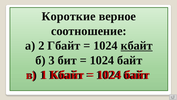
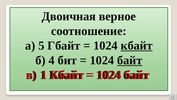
Короткие: Короткие -> Двоичная (69, 16)
2: 2 -> 5 (41, 45)
3: 3 -> 4 (52, 60)
байт underline: none -> present (130, 60)
